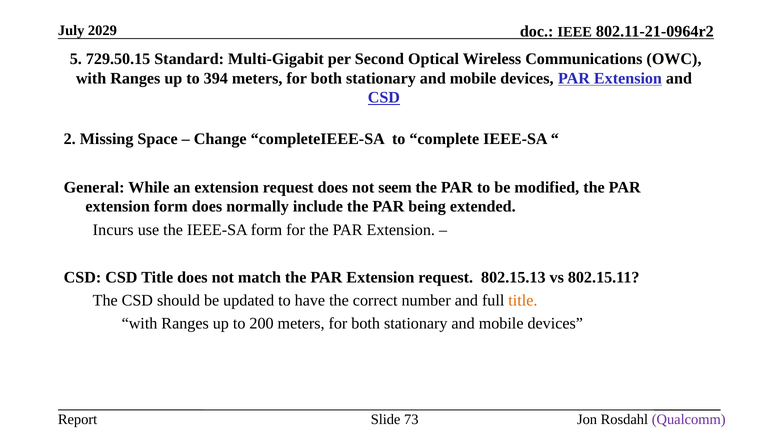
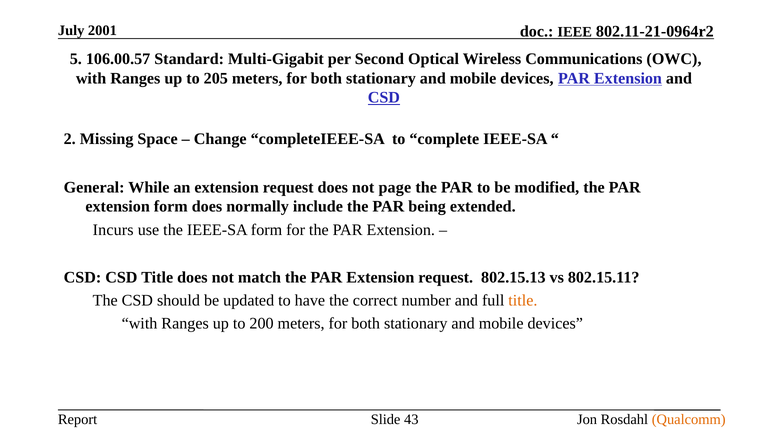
2029: 2029 -> 2001 (102, 31)
729.50.15: 729.50.15 -> 106.00.57 (118, 59)
394: 394 -> 205 (216, 78)
seem: seem -> page (395, 187)
73: 73 -> 43 (411, 420)
Qualcomm colour: purple -> orange (689, 420)
